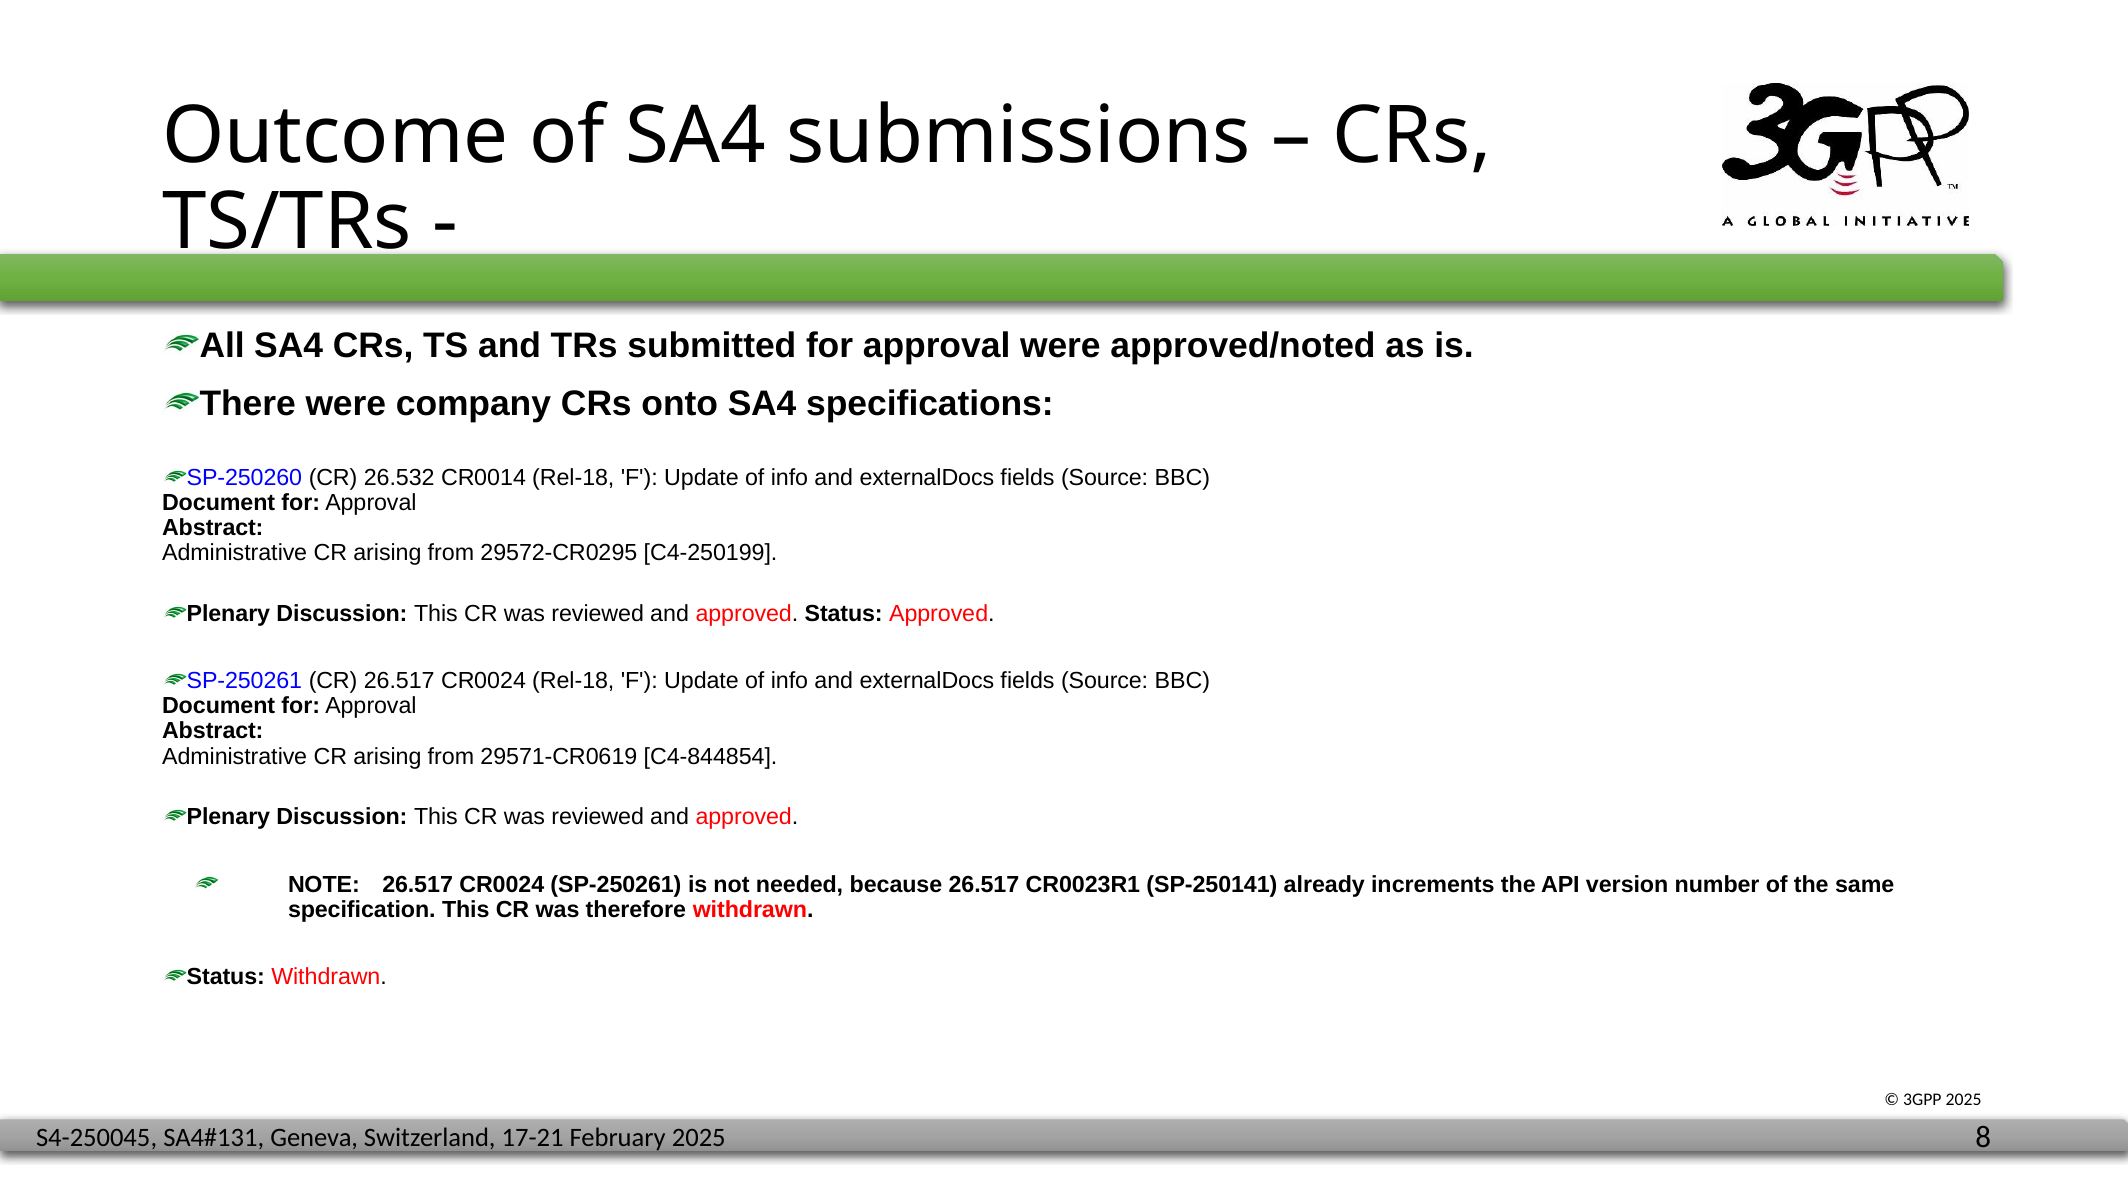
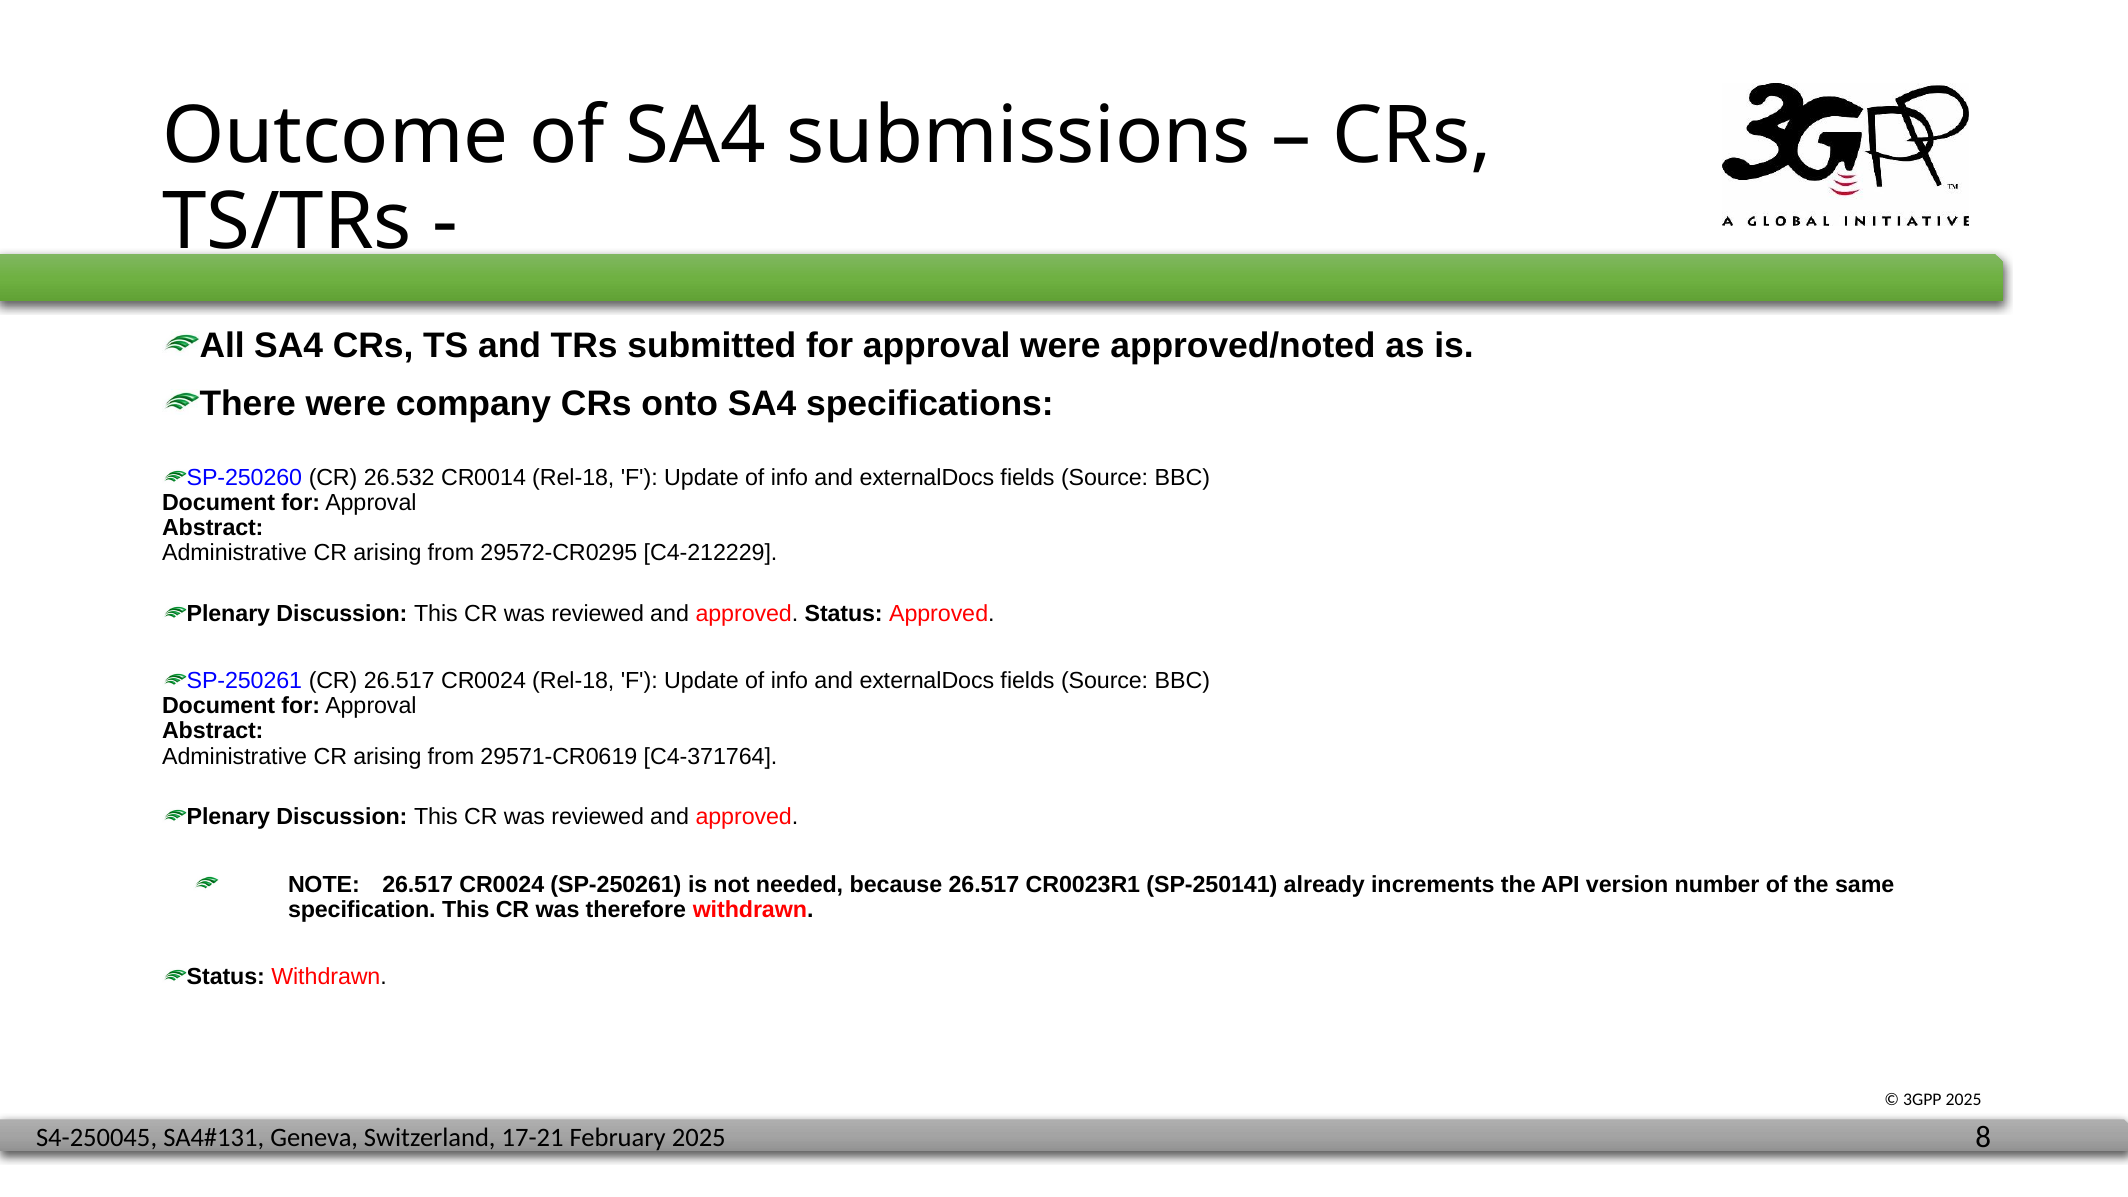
C4-250199: C4-250199 -> C4-212229 (710, 553)
C4-844854: C4-844854 -> C4-371764 (710, 756)
